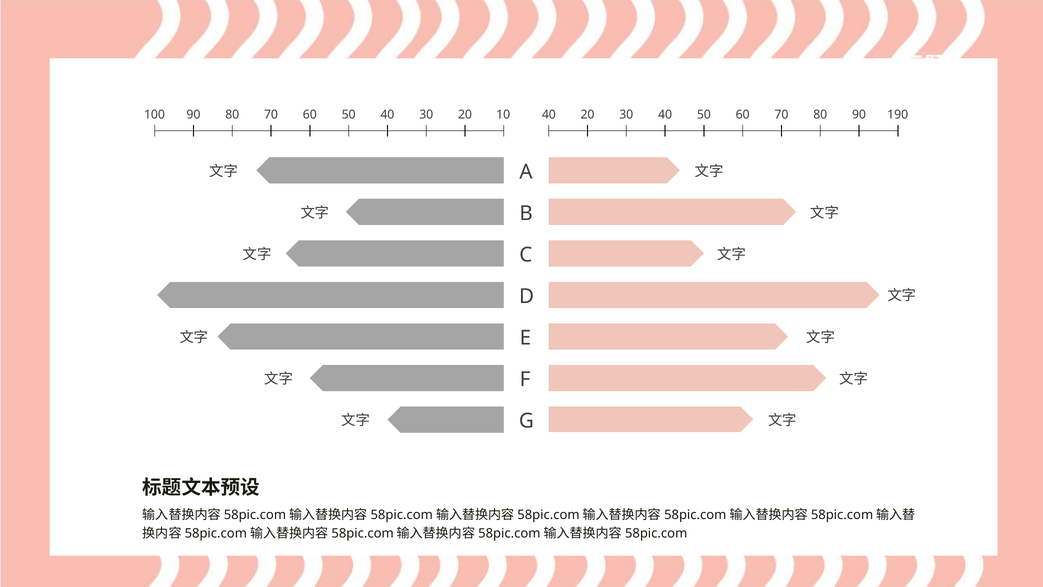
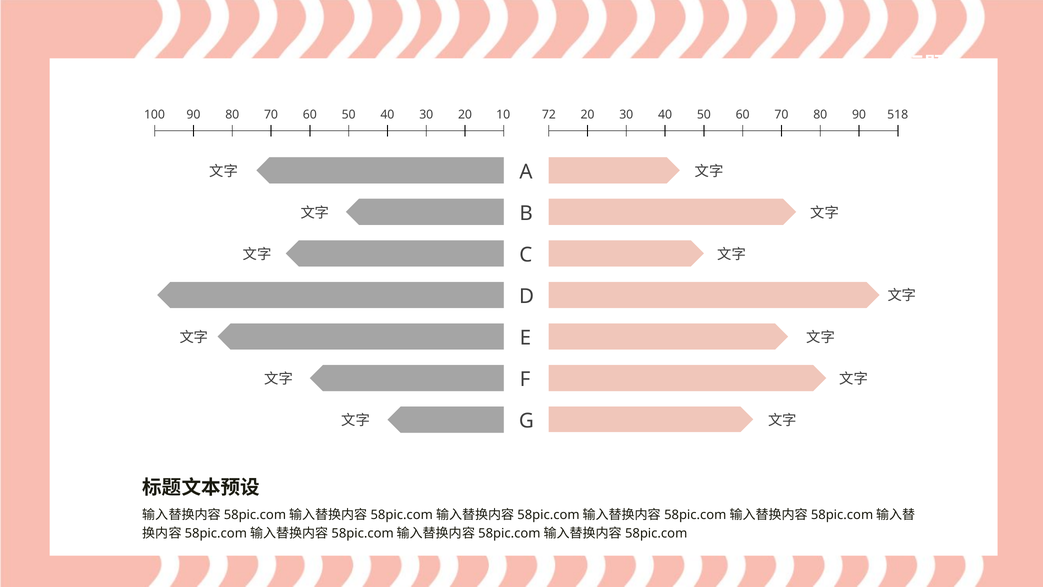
100 40: 40 -> 72 (549, 115)
190: 190 -> 518 (898, 115)
